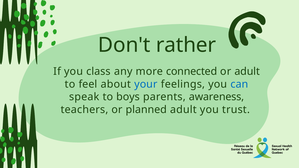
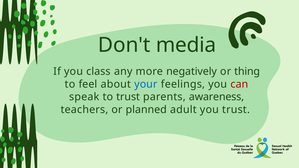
rather: rather -> media (186, 45)
connected: connected -> negatively (192, 72)
or adult: adult -> thing (247, 72)
can colour: blue -> red (239, 84)
to boys: boys -> trust (128, 97)
